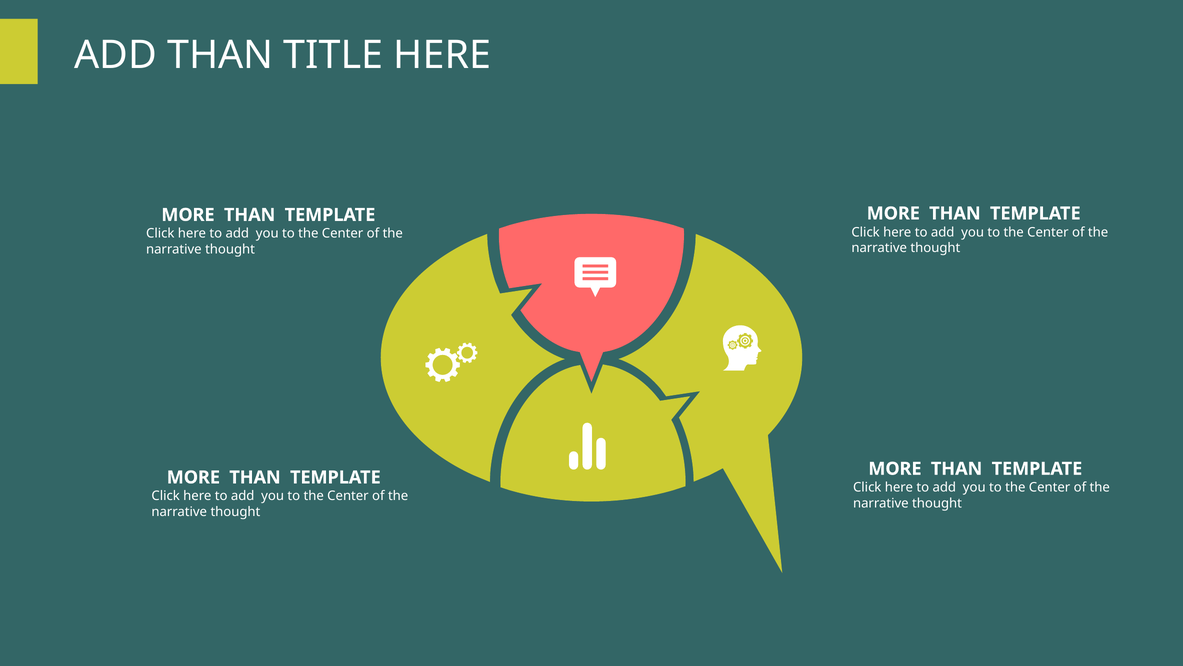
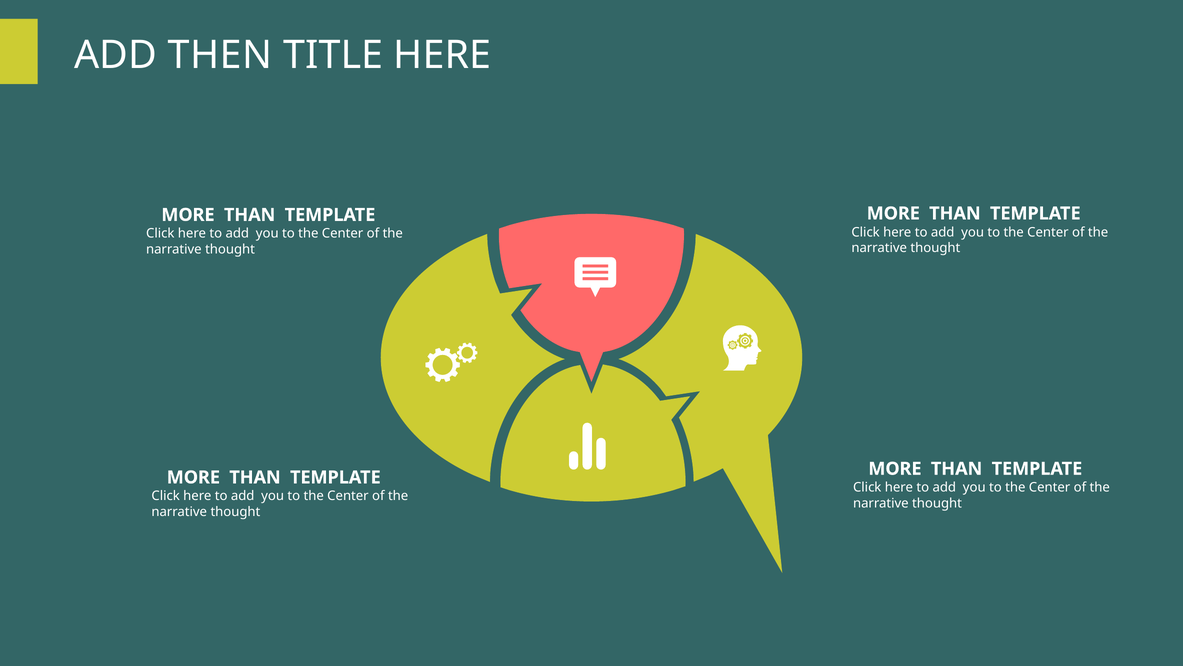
ADD THAN: THAN -> THEN (220, 55)
